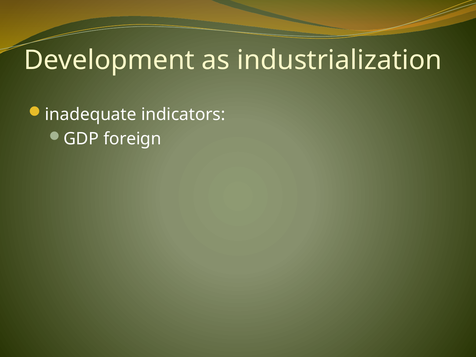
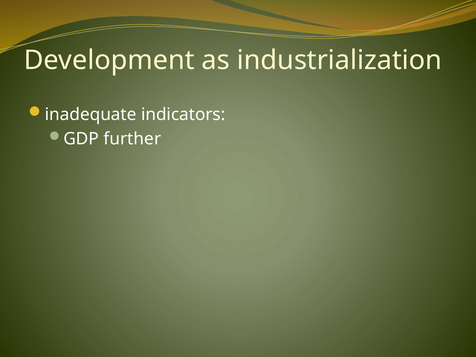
foreign: foreign -> further (132, 139)
